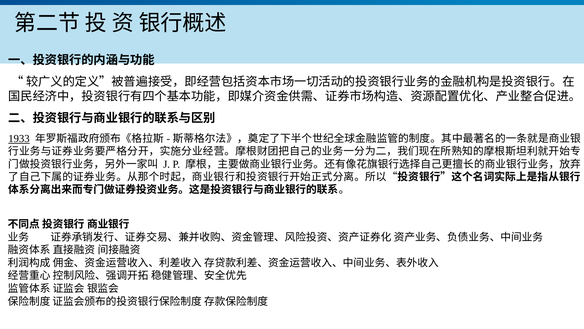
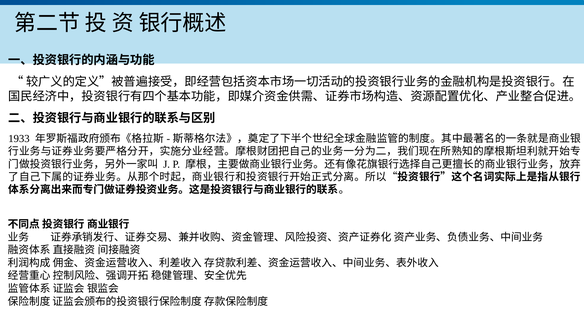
1933 underline: present -> none (19, 138)
